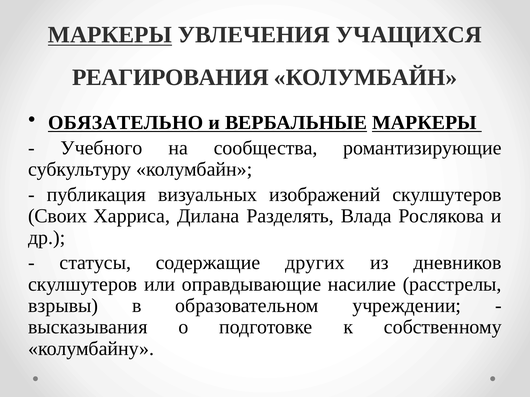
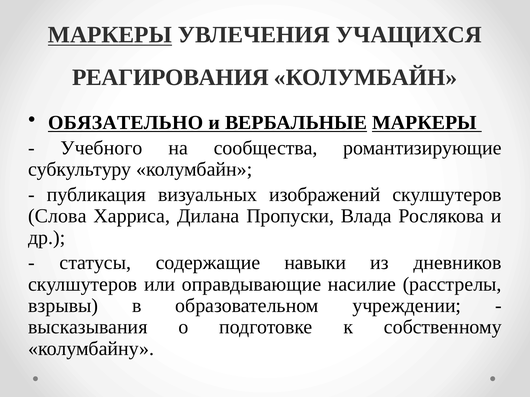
Своих: Своих -> Слова (57, 216)
Разделять: Разделять -> Пропуски (290, 216)
других: других -> навыки (315, 263)
